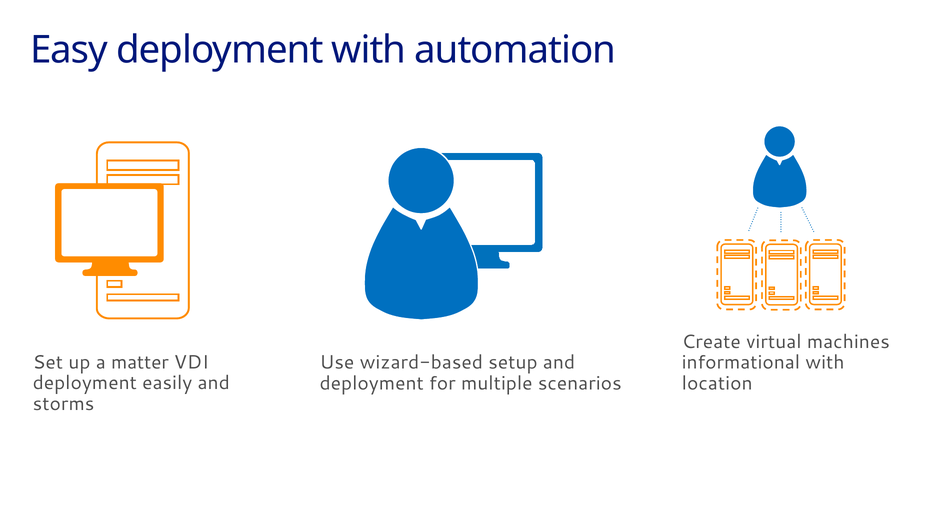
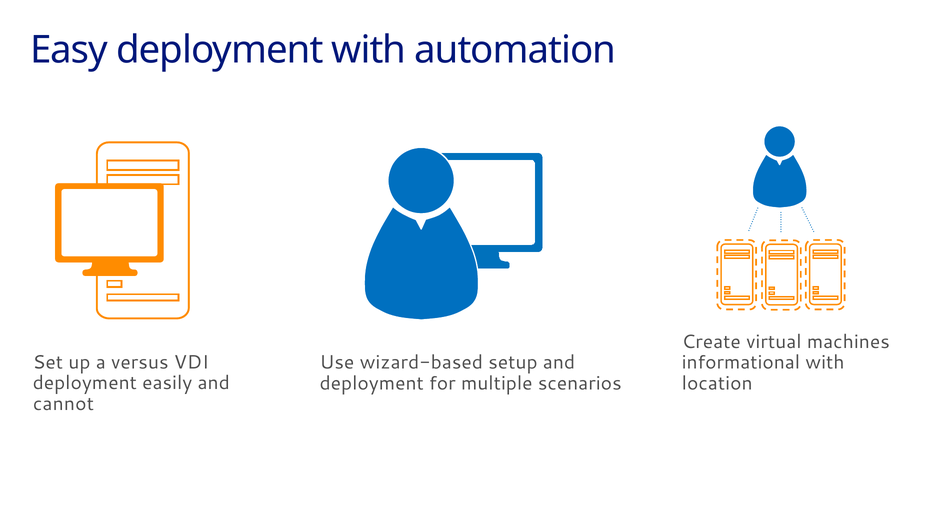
matter: matter -> versus (140, 362)
storms: storms -> cannot (63, 404)
